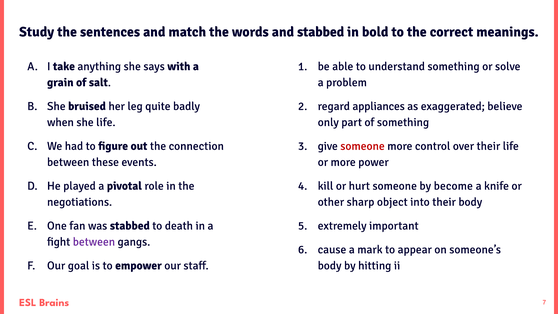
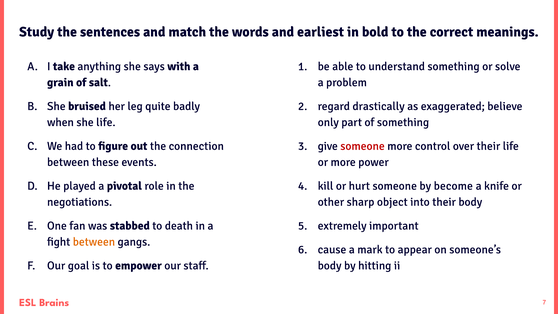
and stabbed: stabbed -> earliest (321, 32)
appliances: appliances -> drastically (379, 106)
between colour: purple -> orange (94, 242)
